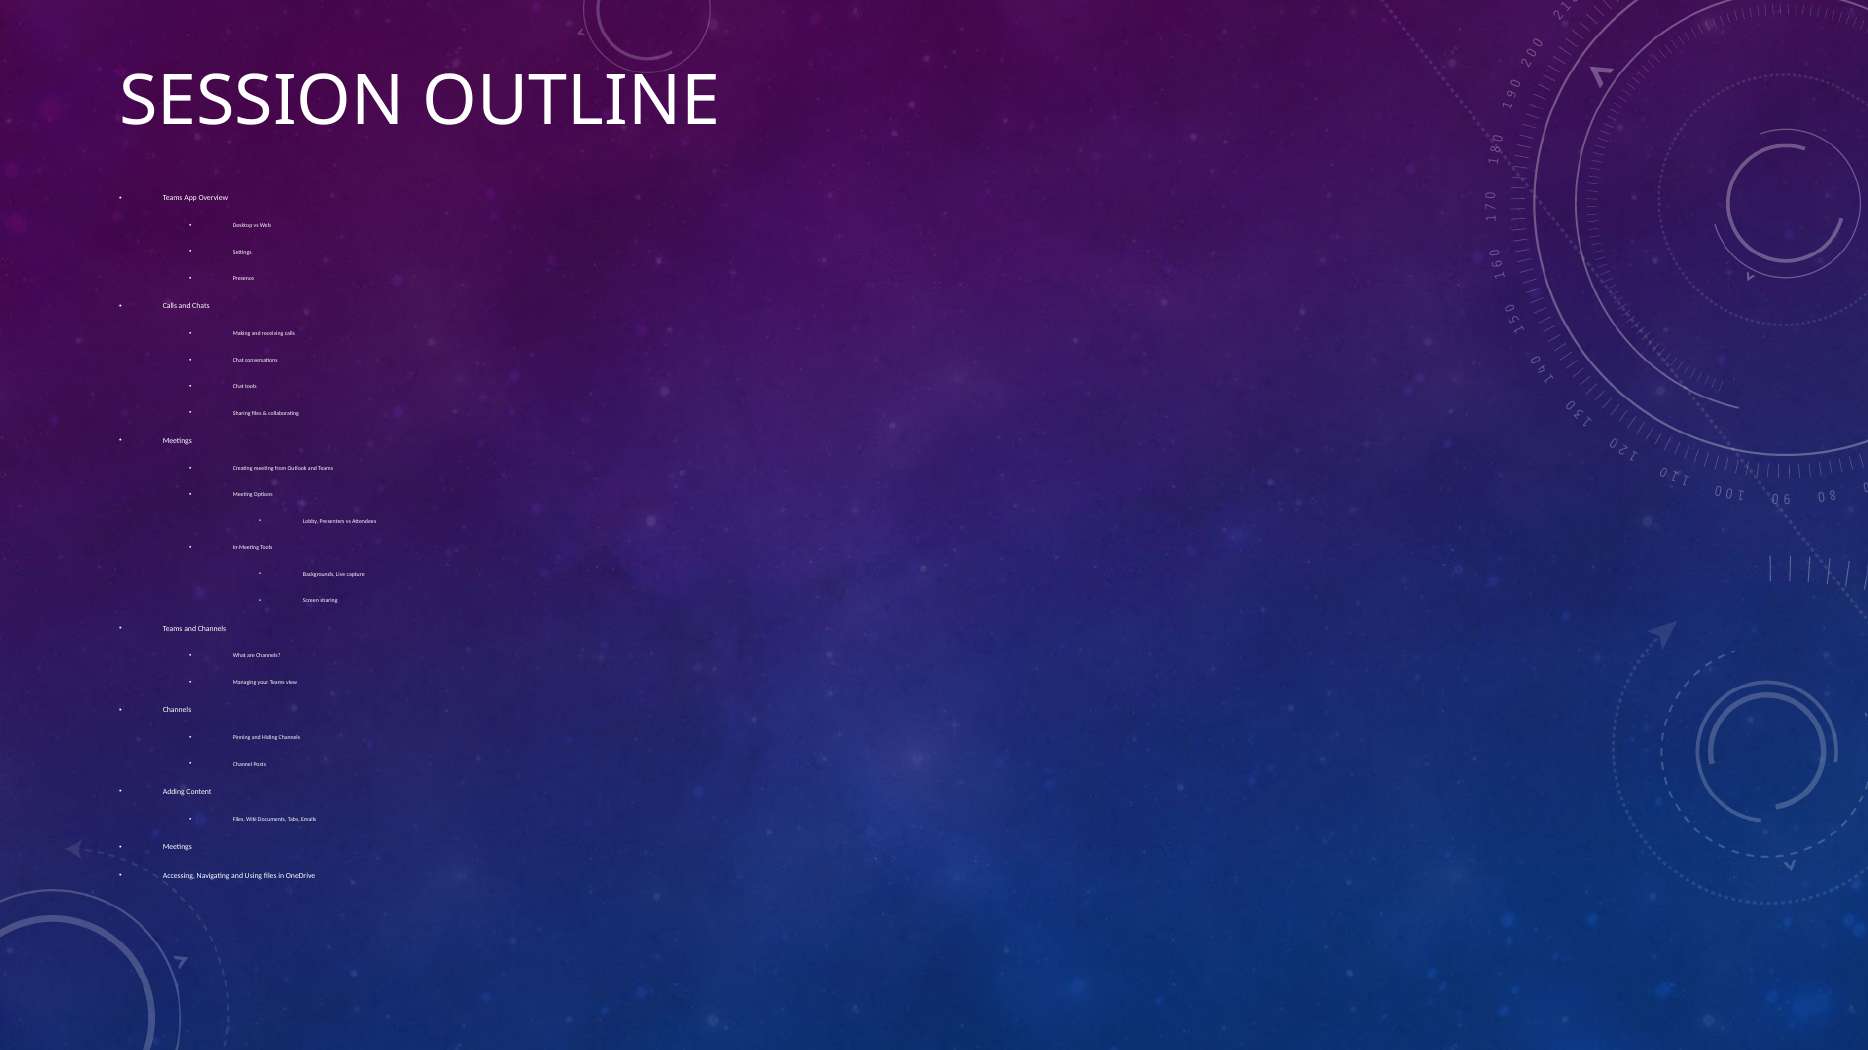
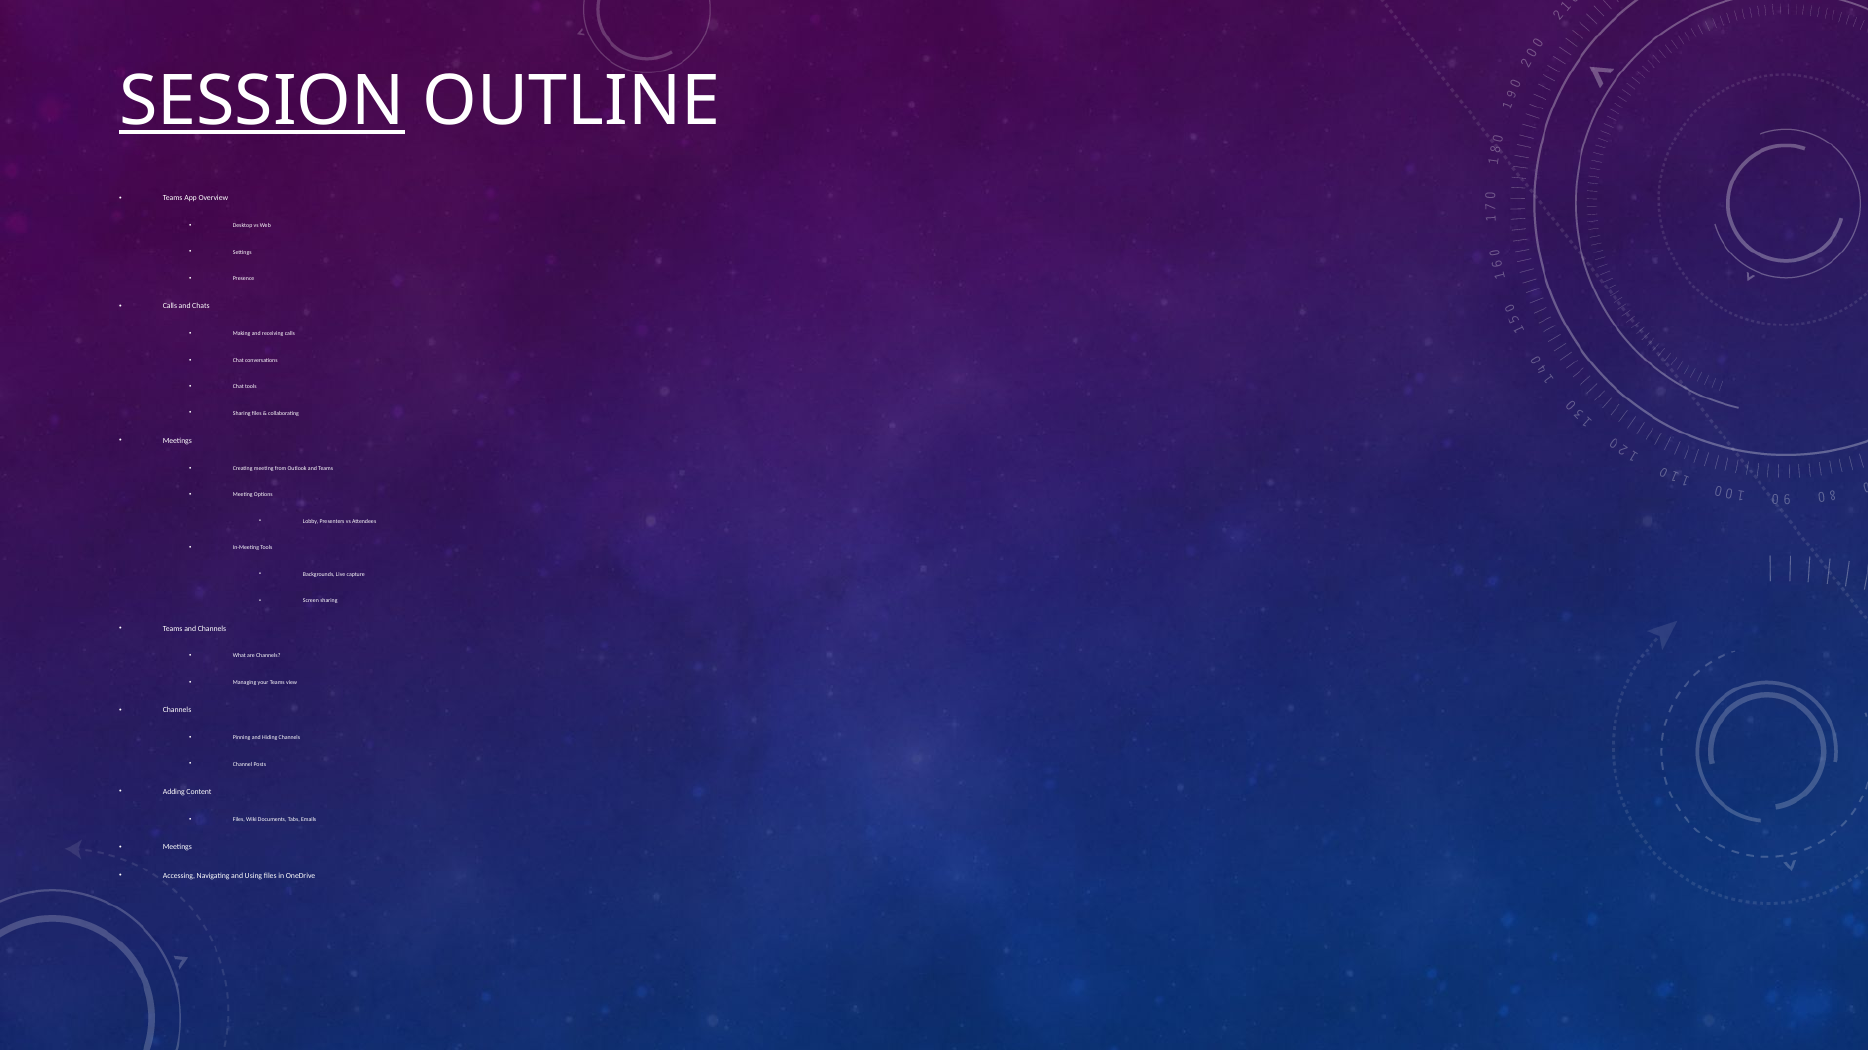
SESSION underline: none -> present (262, 102)
